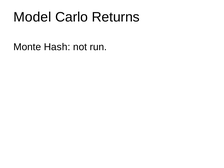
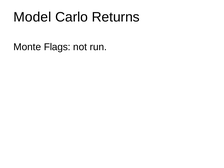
Hash: Hash -> Flags (57, 47)
